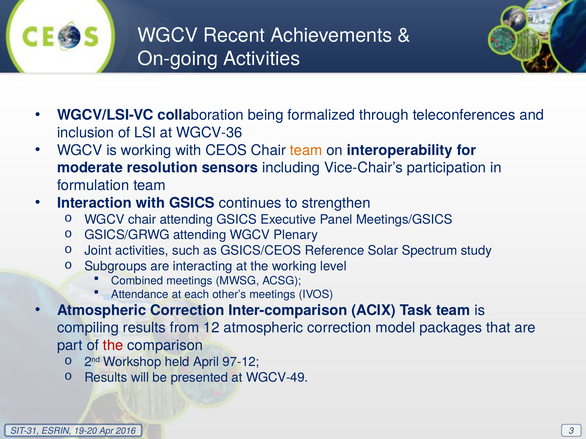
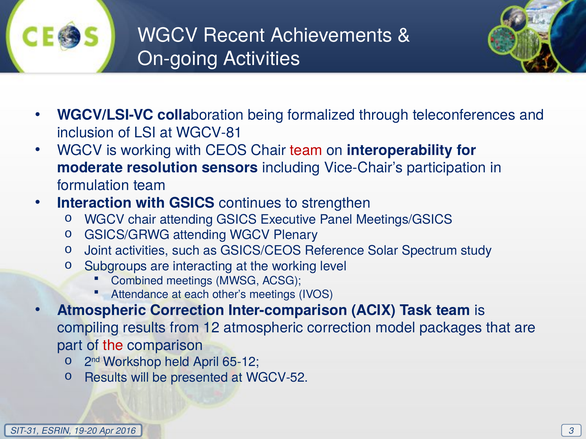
WGCV-36: WGCV-36 -> WGCV-81 (209, 133)
team colour: orange -> red (306, 150)
97-12: 97-12 -> 65-12 (241, 362)
WGCV-49: WGCV-49 -> WGCV-52 (277, 378)
